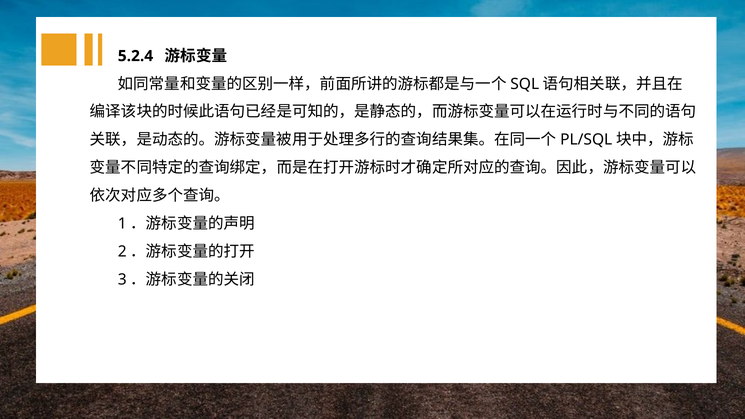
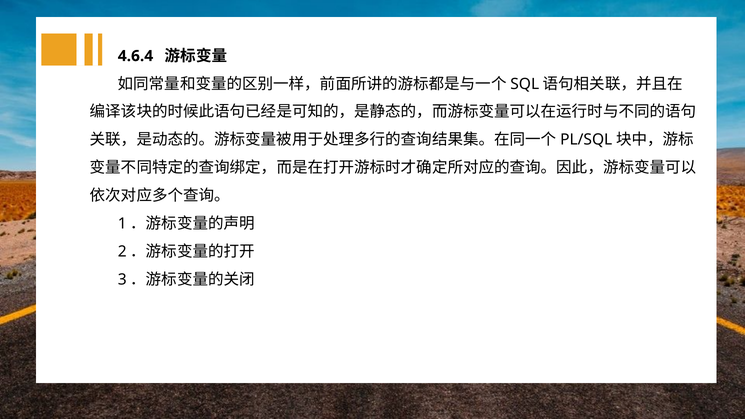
5.2.4: 5.2.4 -> 4.6.4 (135, 56)
